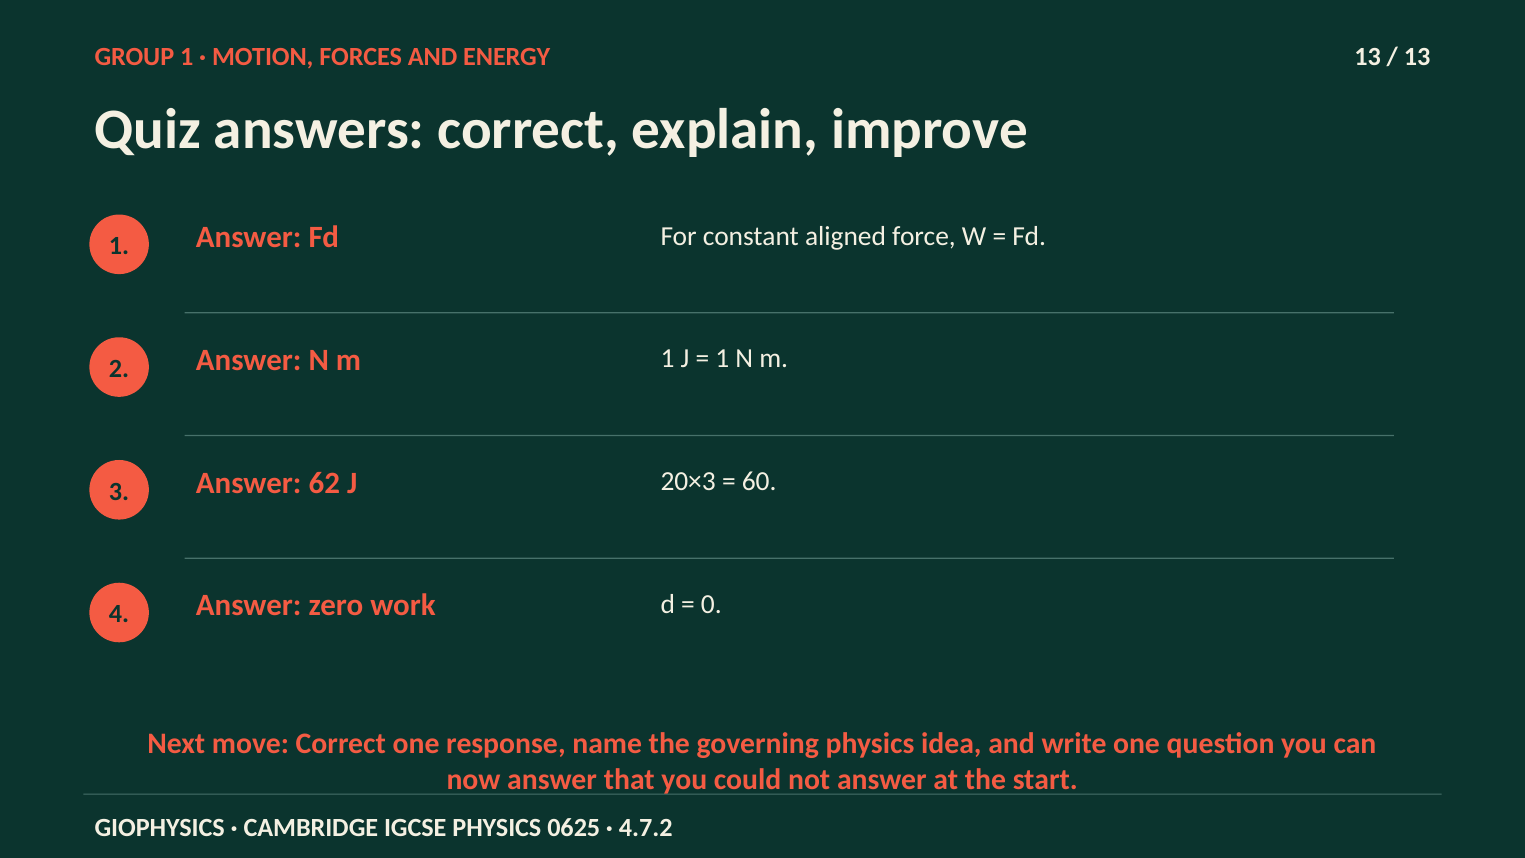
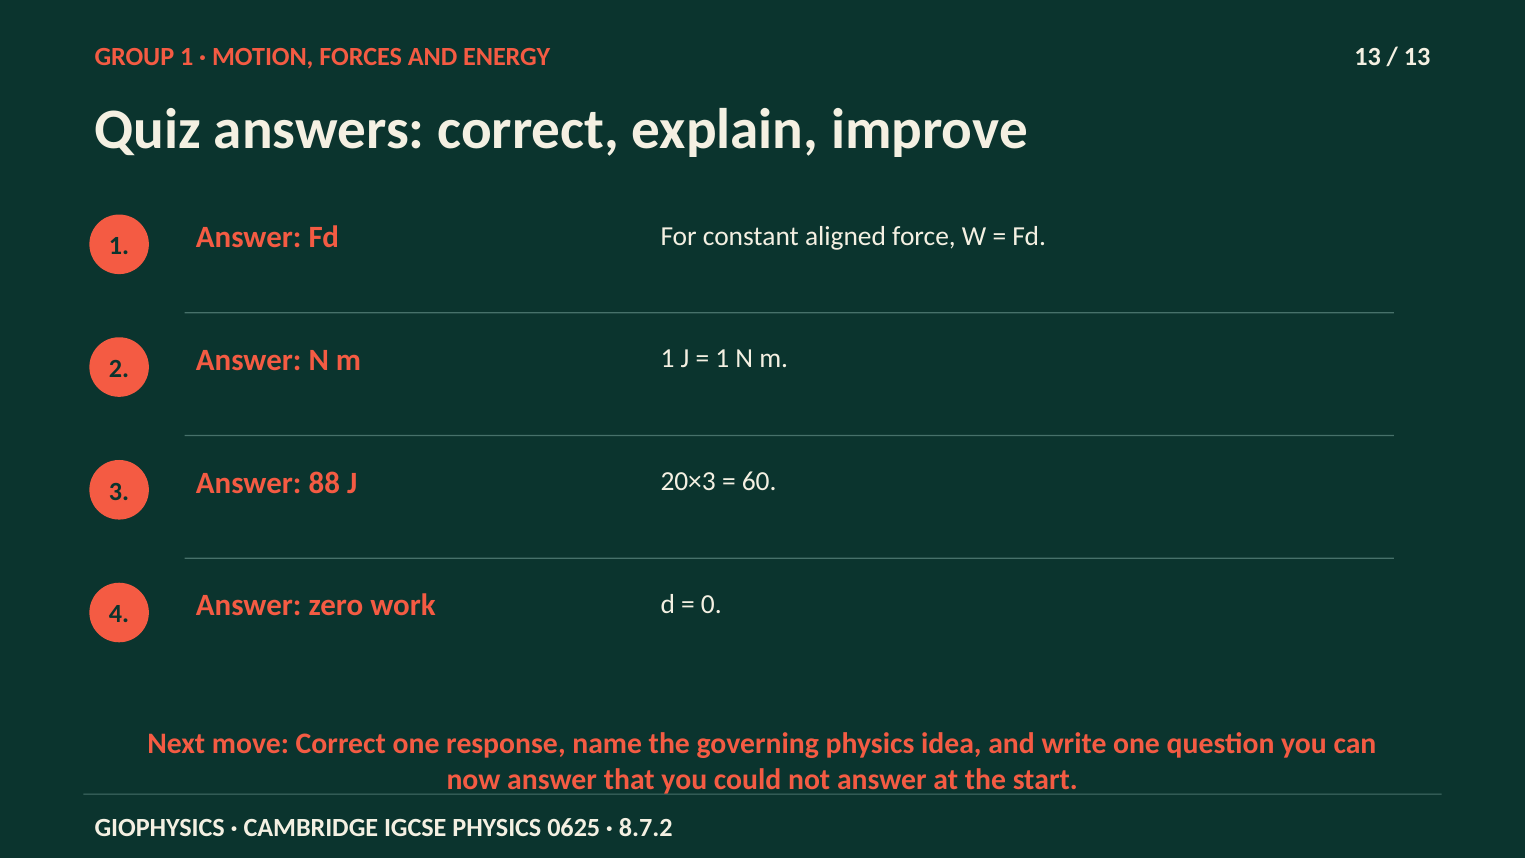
62: 62 -> 88 (324, 483)
4.7.2: 4.7.2 -> 8.7.2 (646, 827)
